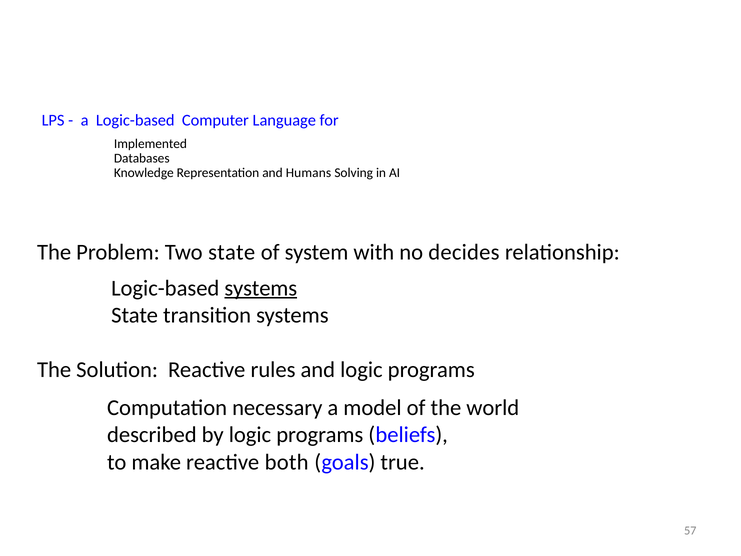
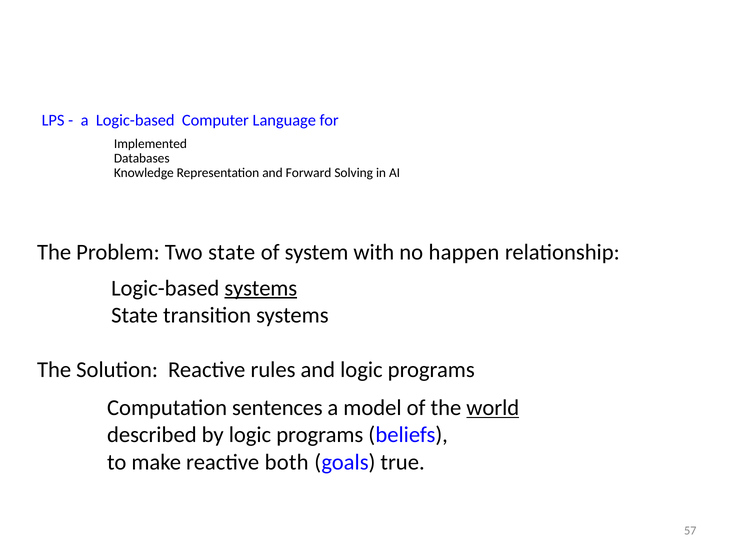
Humans: Humans -> Forward (309, 173)
decides: decides -> happen (464, 252)
necessary: necessary -> sentences (277, 408)
world underline: none -> present (493, 408)
